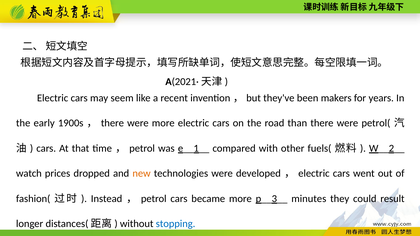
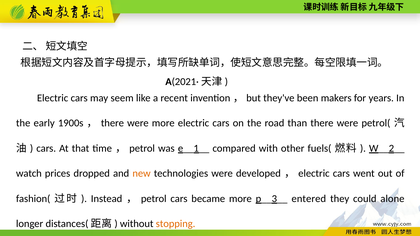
minutes: minutes -> entered (309, 199)
result: result -> alone (392, 199)
stopping colour: blue -> orange (176, 224)
